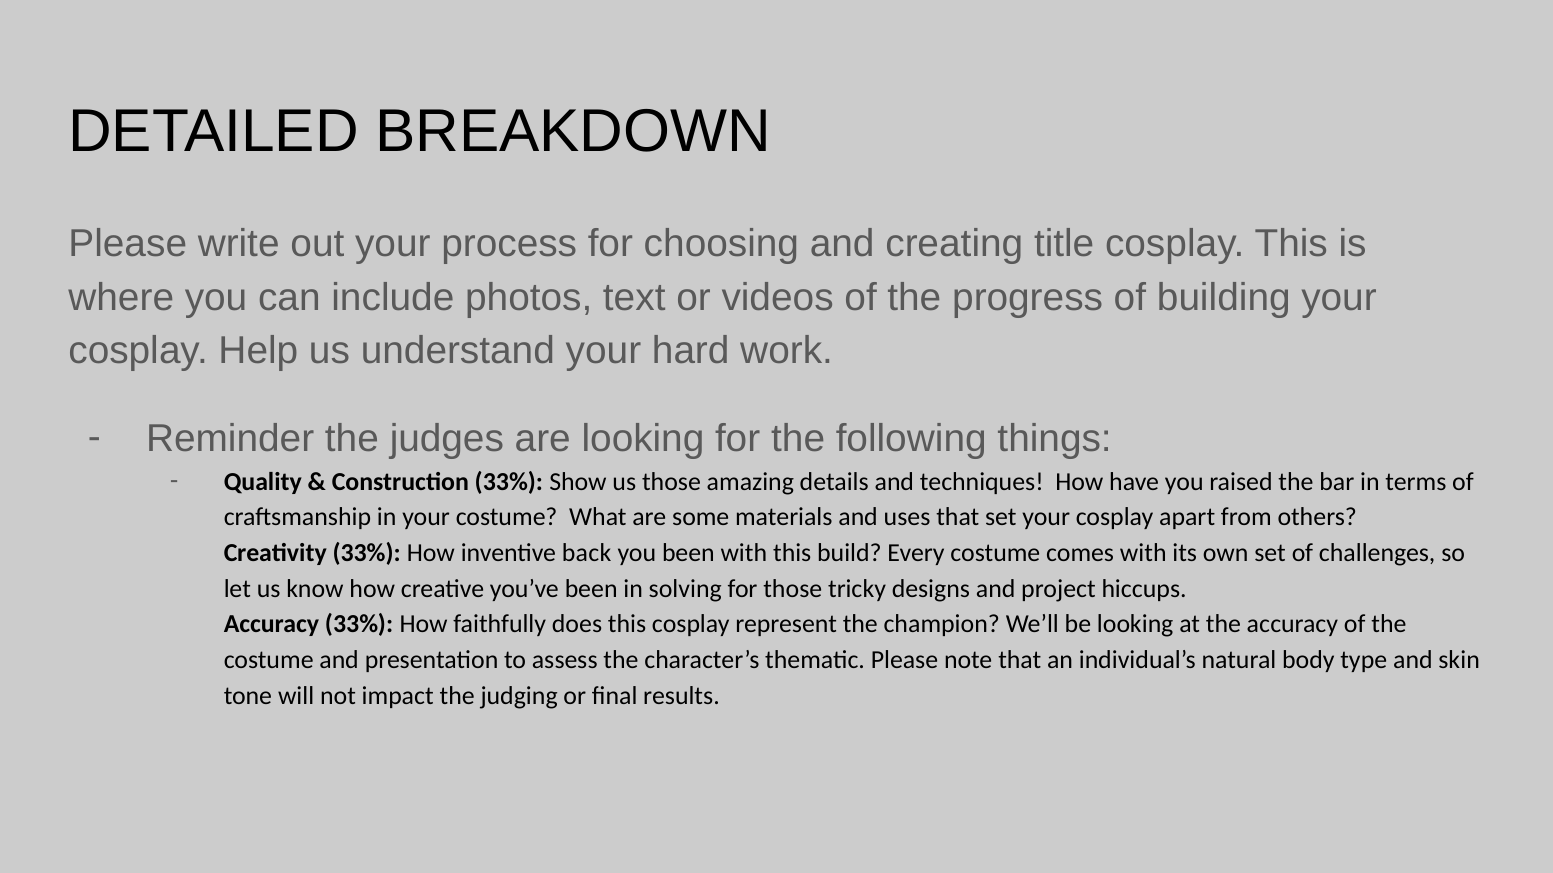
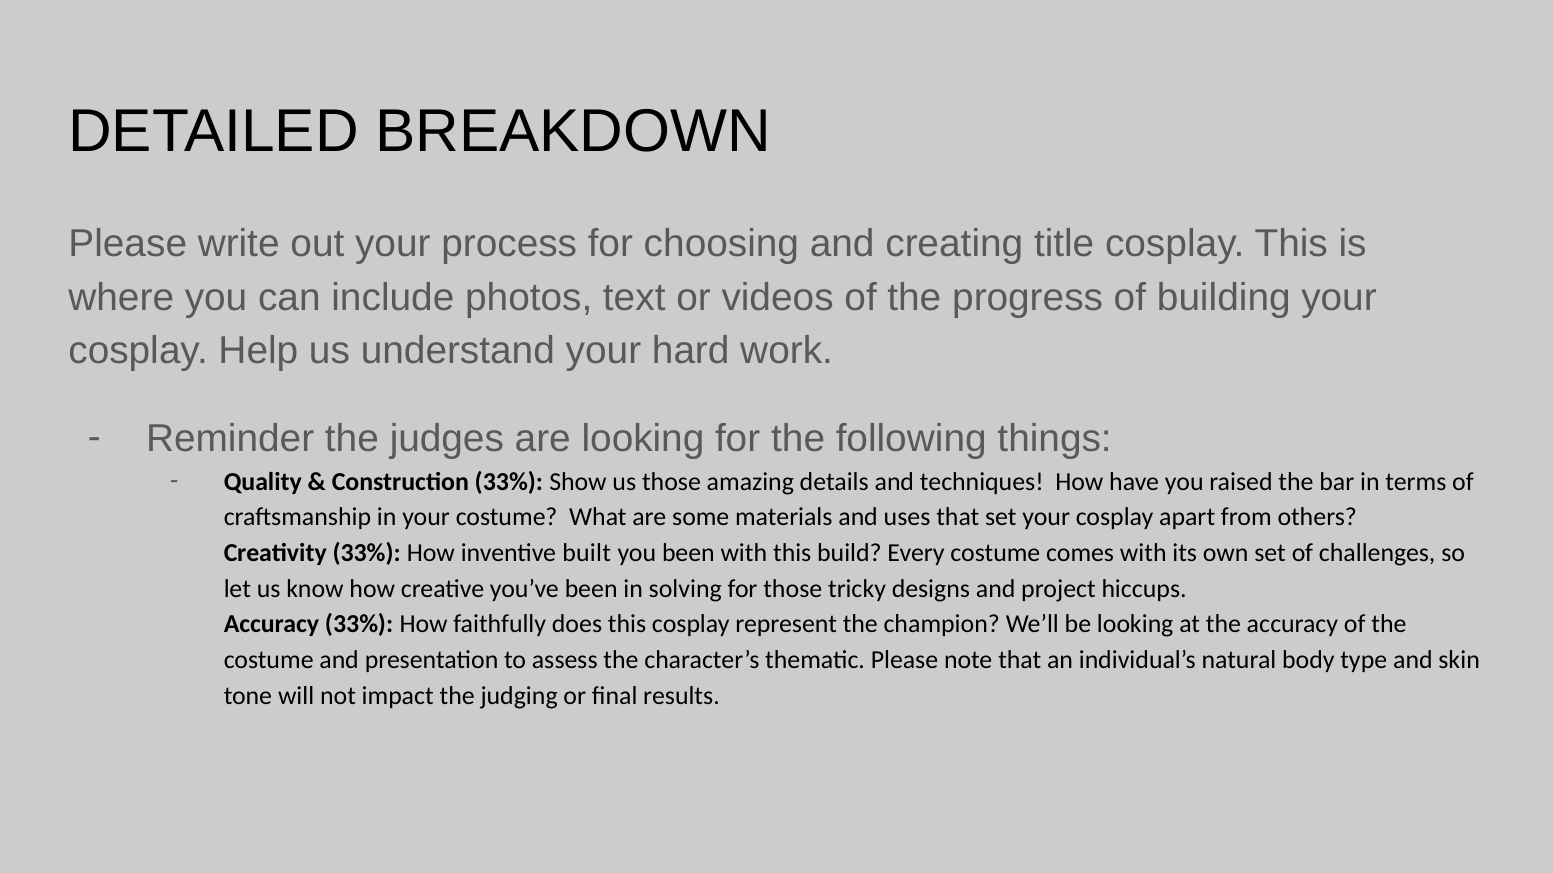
back: back -> built (587, 553)
